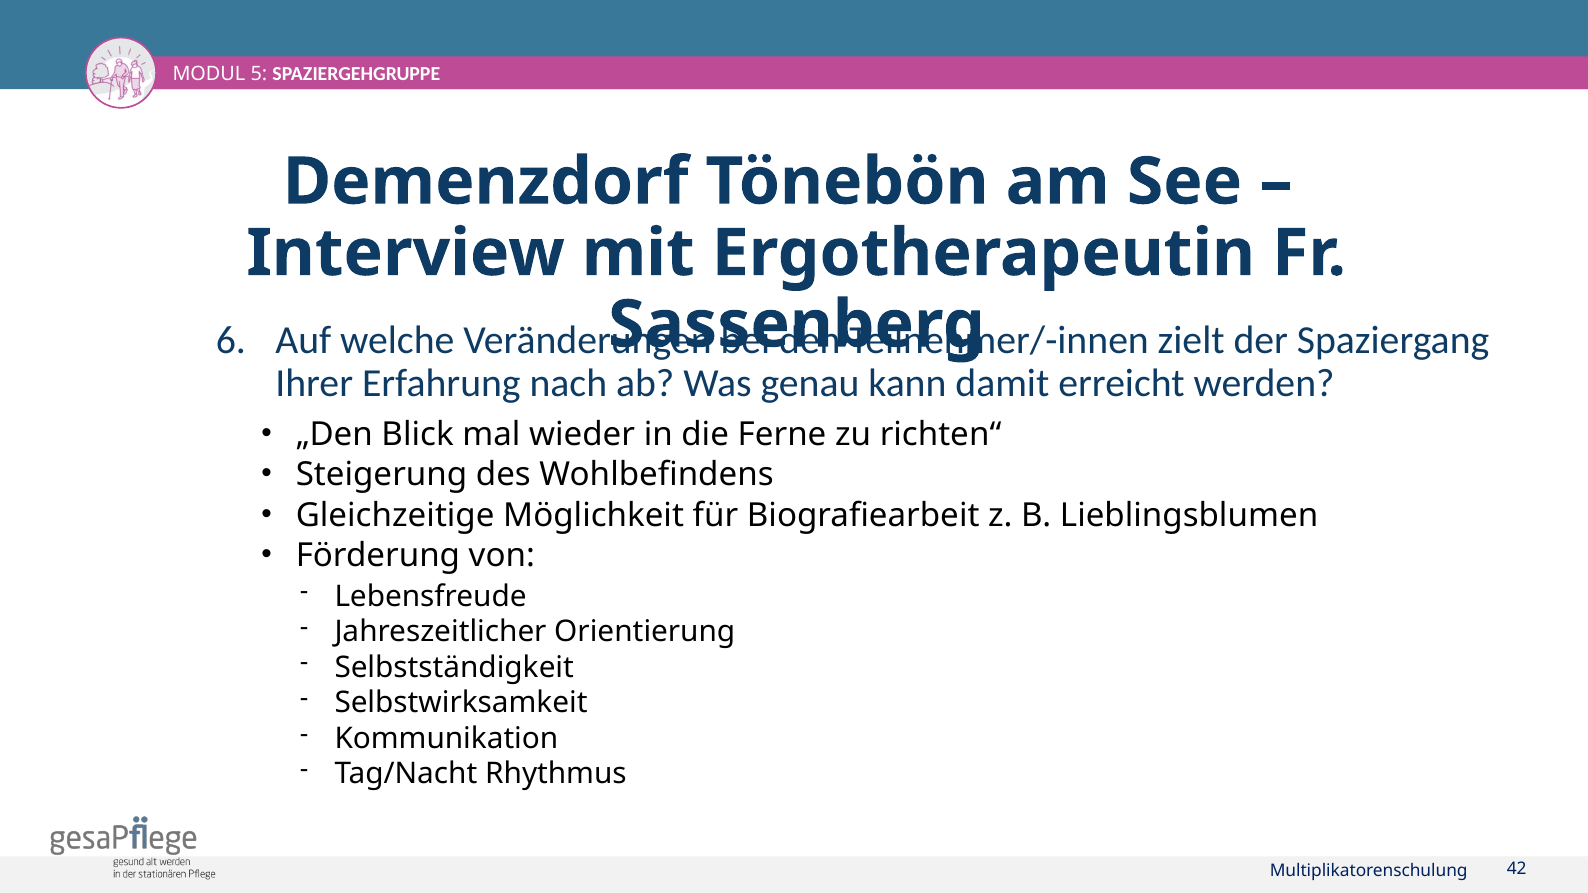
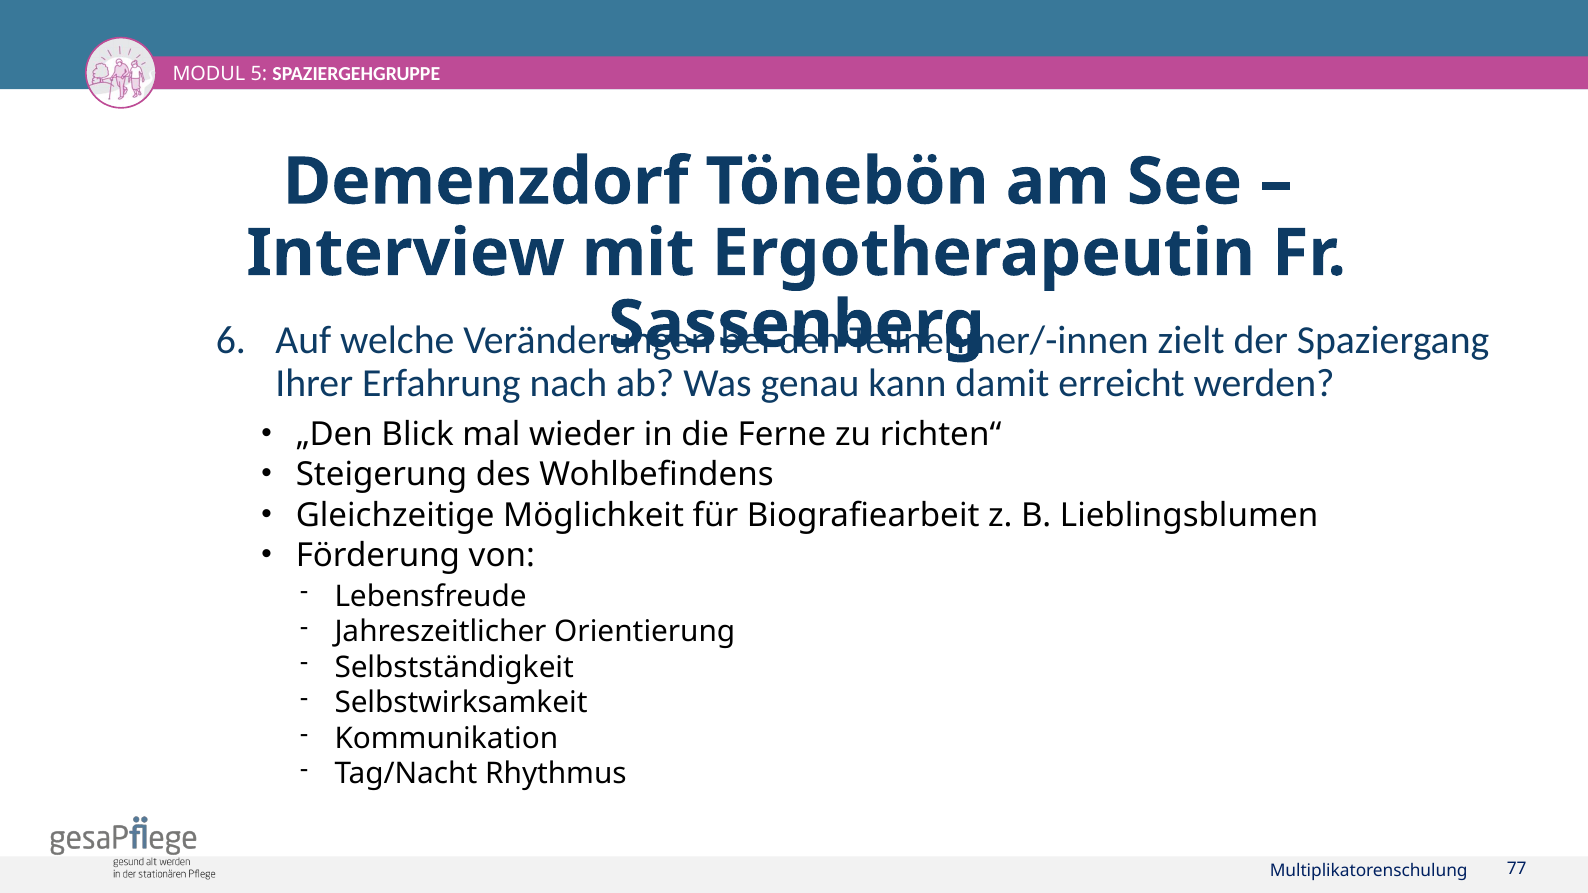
42: 42 -> 77 (1517, 869)
